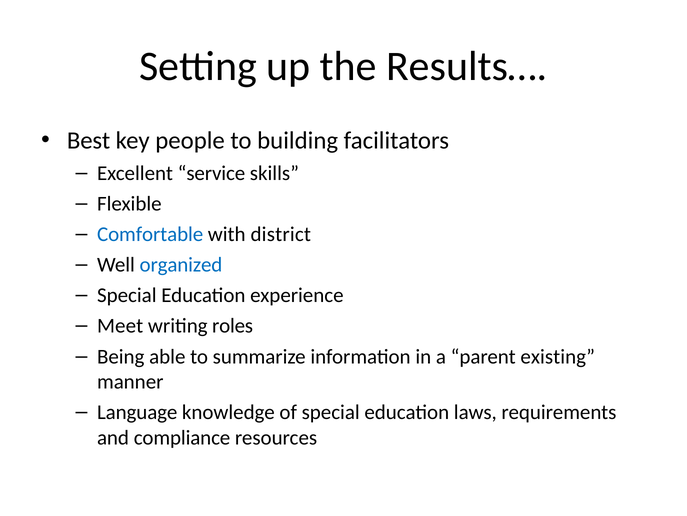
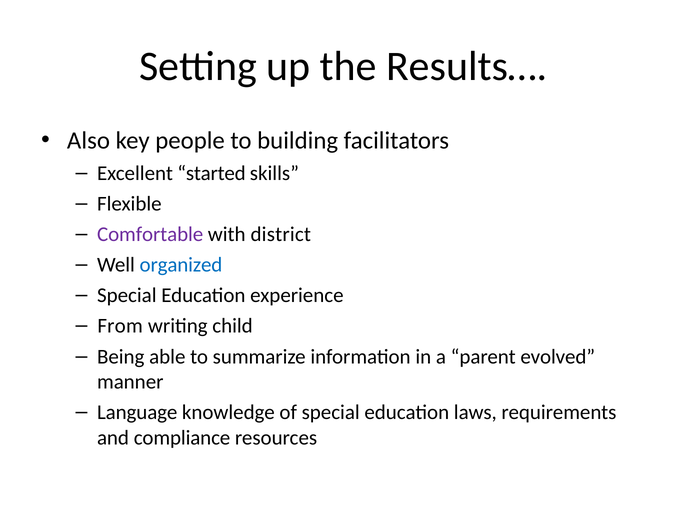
Best: Best -> Also (88, 140)
service: service -> started (212, 173)
Comfortable colour: blue -> purple (150, 234)
Meet: Meet -> From (120, 326)
roles: roles -> child (233, 326)
existing: existing -> evolved (558, 356)
